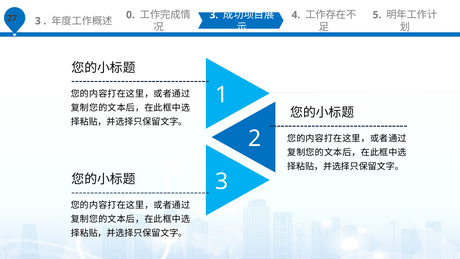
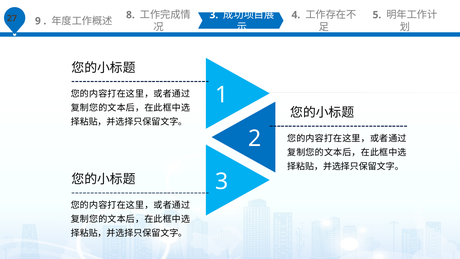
3: 3 -> 9 (38, 21)
0: 0 -> 8 (130, 15)
